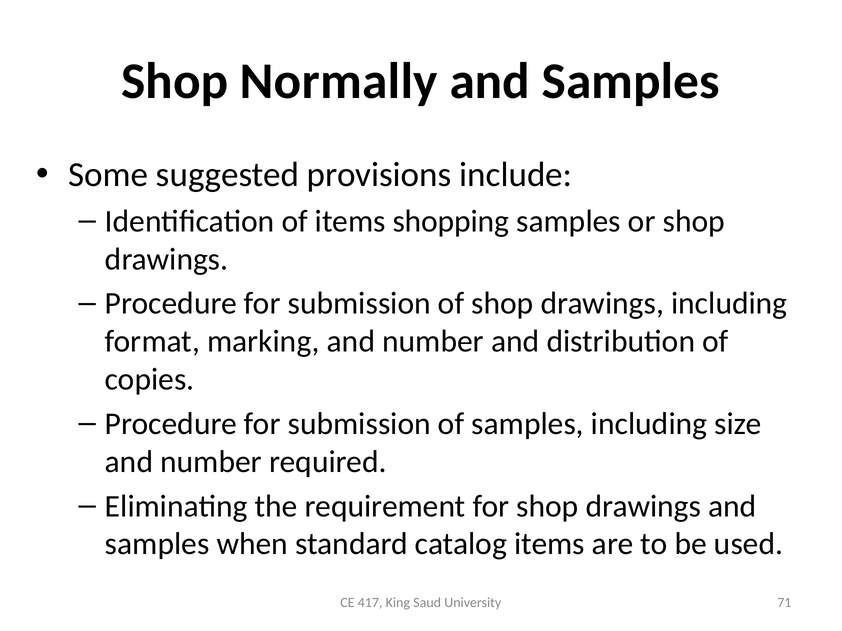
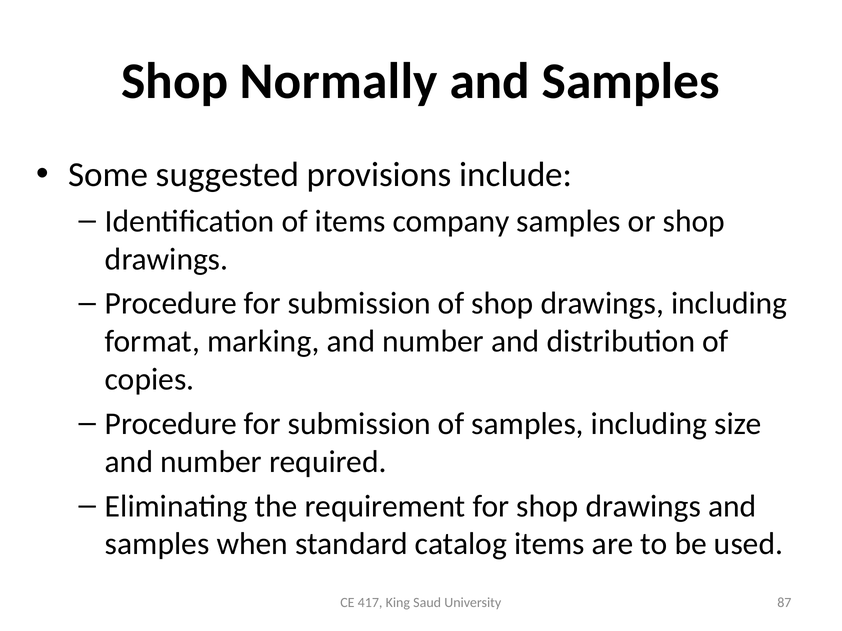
shopping: shopping -> company (451, 221)
71: 71 -> 87 (784, 603)
